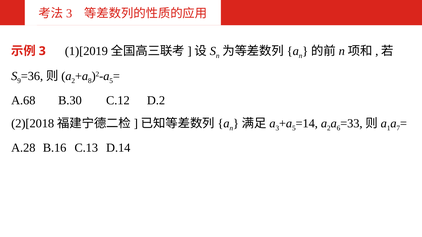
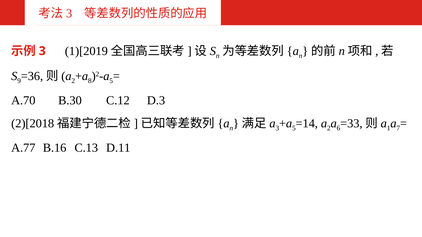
A.68: A.68 -> A.70 (23, 100)
D.2: D.2 -> D.3 (156, 100)
A.28: A.28 -> A.77 (23, 148)
D.14: D.14 -> D.11 (118, 148)
